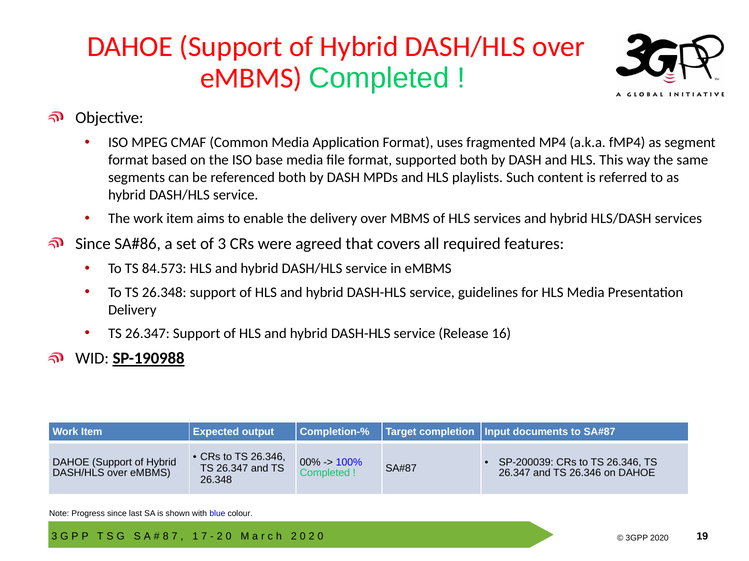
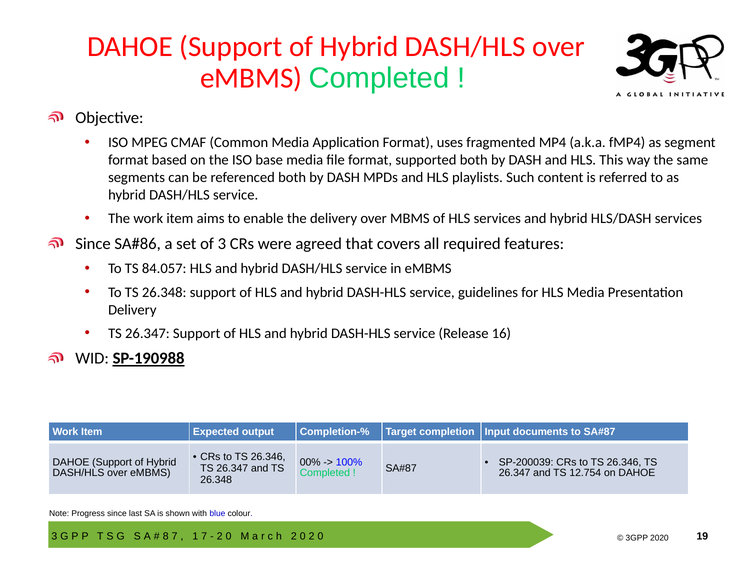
84.573: 84.573 -> 84.057 (164, 269)
and TS 26.346: 26.346 -> 12.754 (585, 474)
